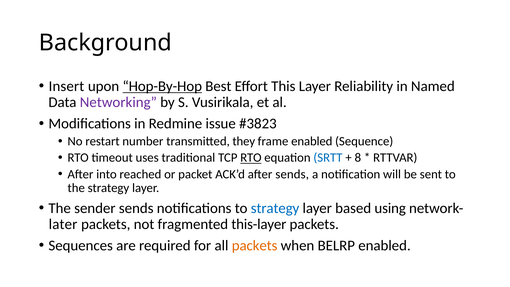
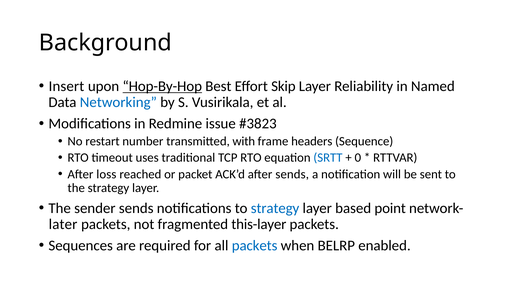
This: This -> Skip (283, 86)
Networking colour: purple -> blue (118, 102)
they: they -> with (244, 141)
frame enabled: enabled -> headers (312, 141)
RTO underline: present -> none (251, 158)
8: 8 -> 0 (358, 158)
into: into -> loss (106, 174)
using: using -> point (390, 208)
packets colour: orange -> blue (255, 246)
